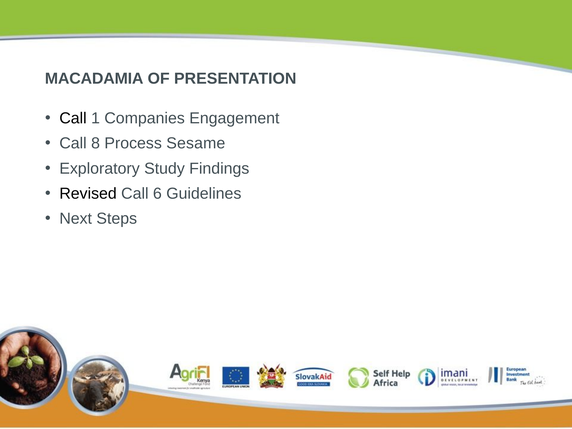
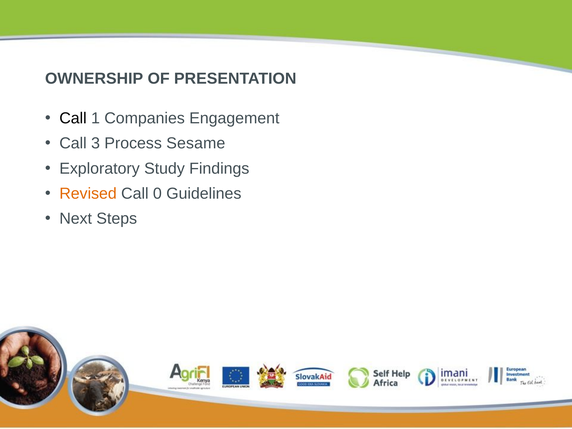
MACADAMIA: MACADAMIA -> OWNERSHIP (94, 79)
8: 8 -> 3 (96, 143)
Revised colour: black -> orange (88, 194)
6: 6 -> 0 (157, 194)
